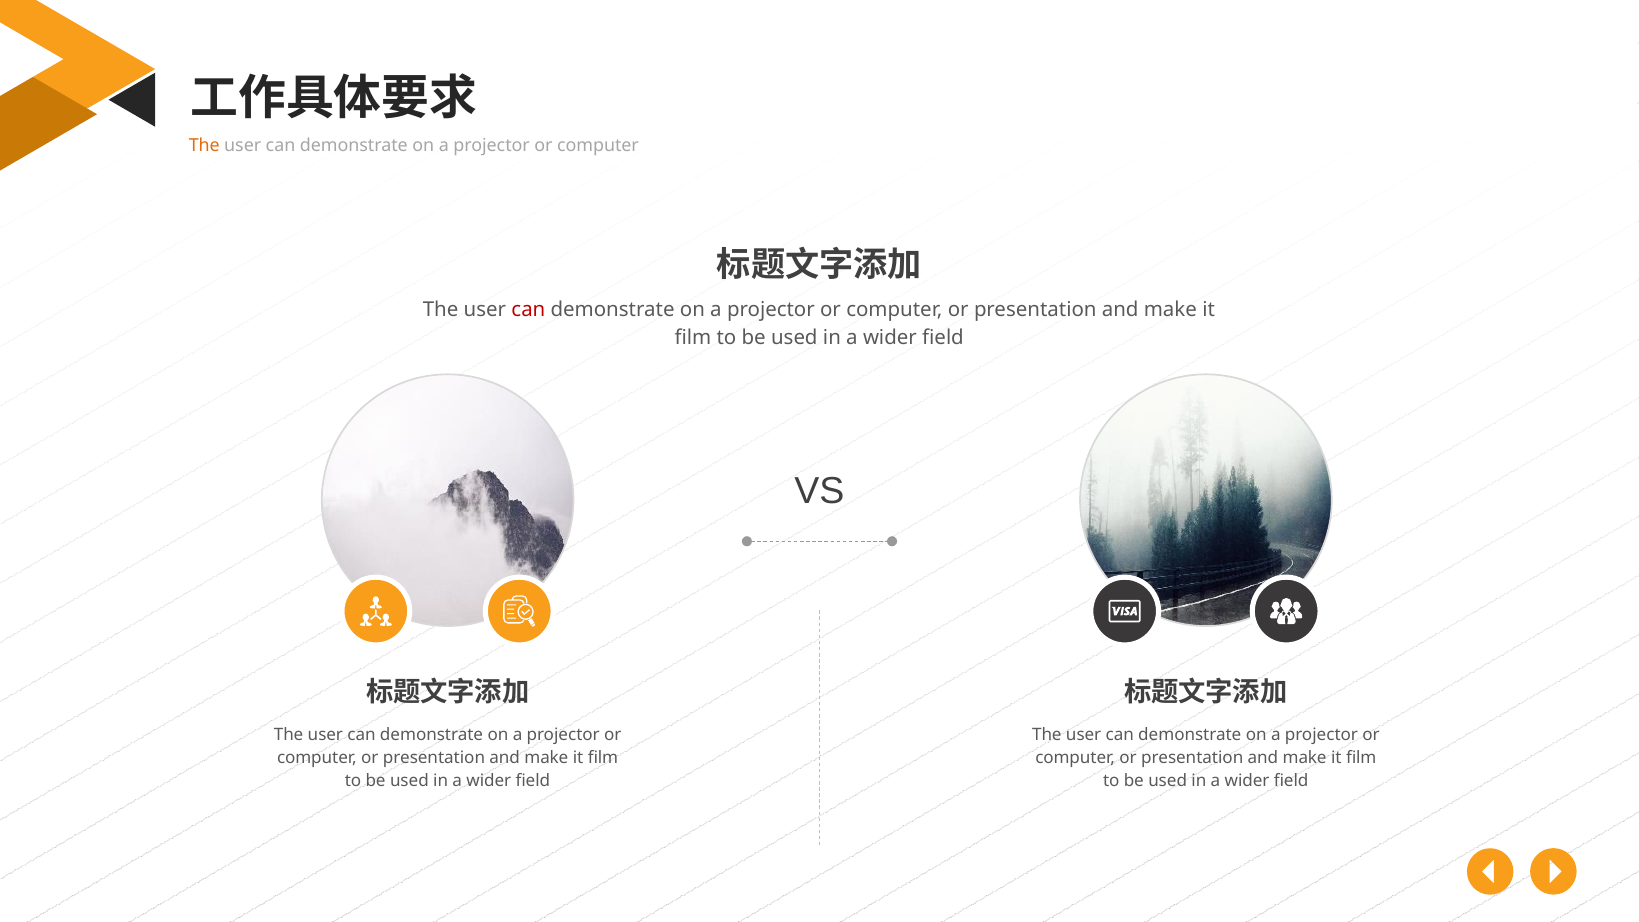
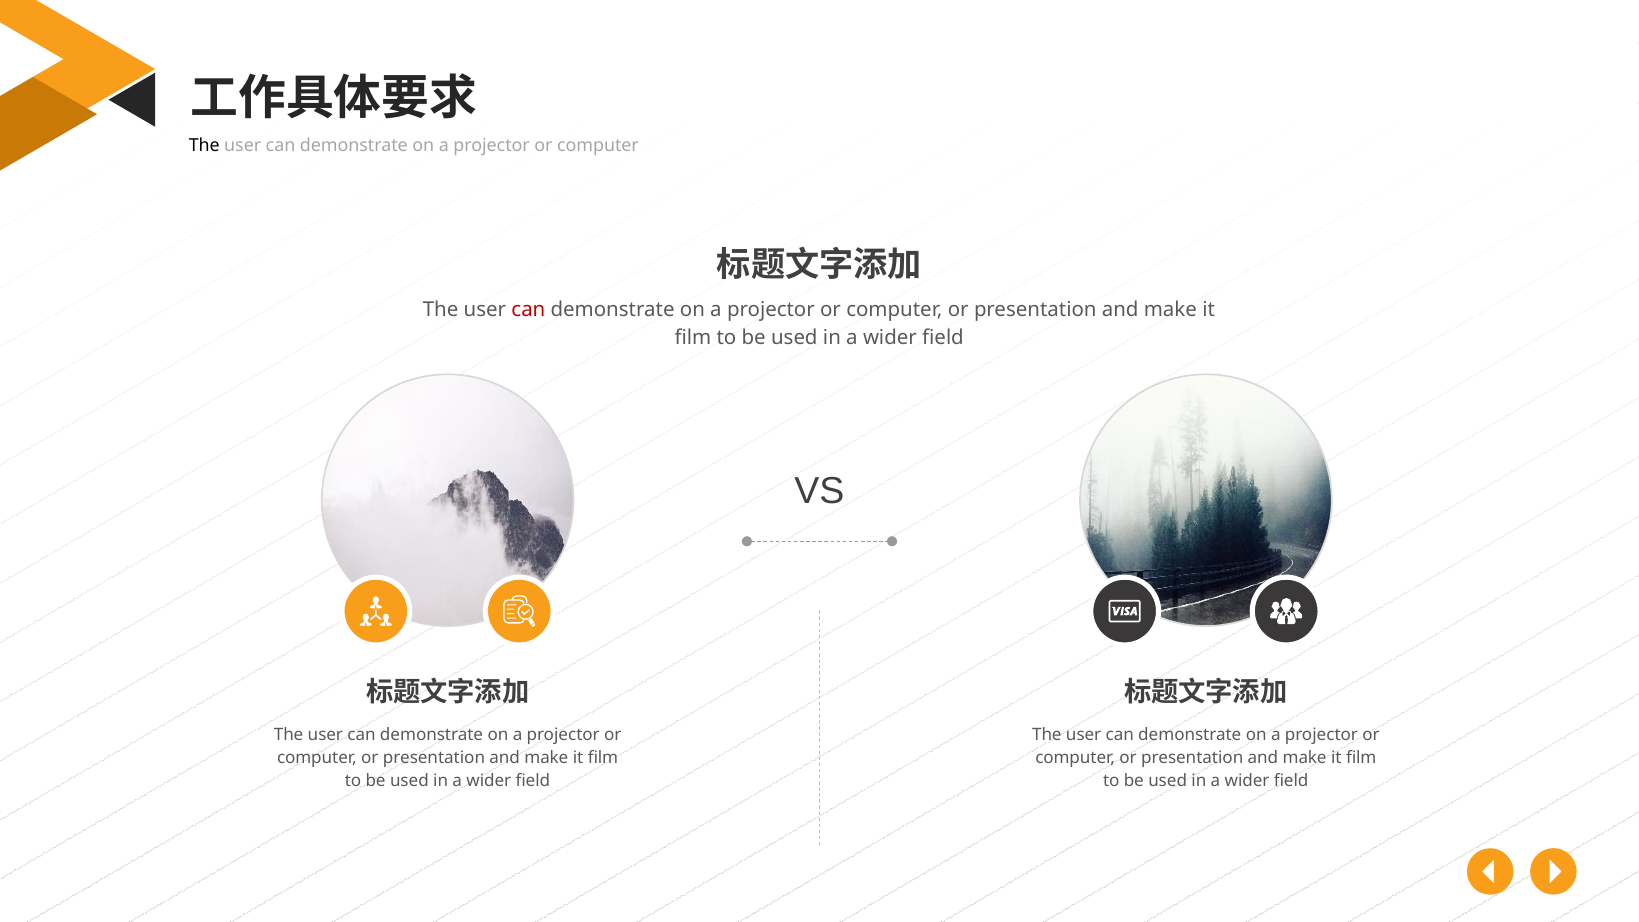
The colour: orange -> black (204, 145)
